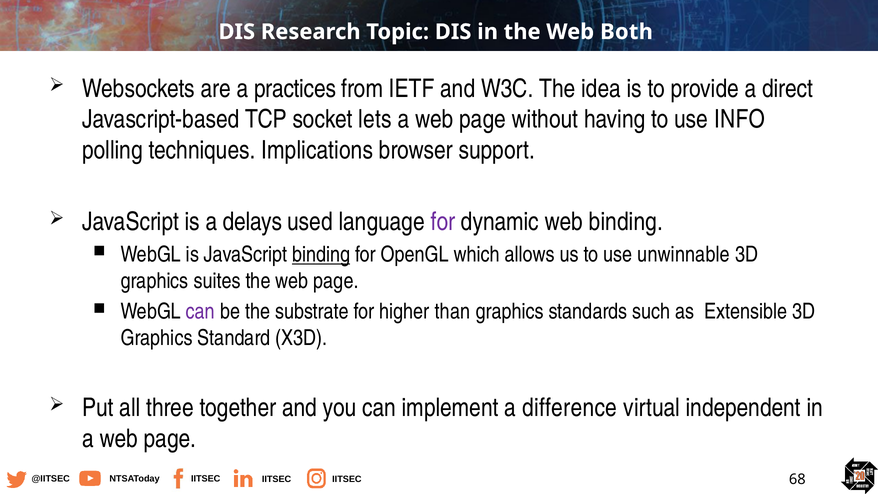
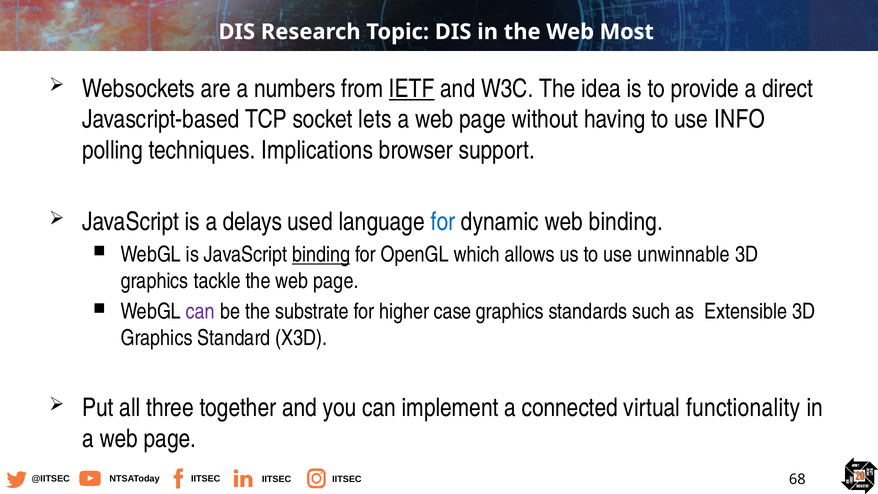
Both: Both -> Most (627, 32)
practices: practices -> numbers (295, 89)
IETF underline: none -> present (412, 89)
for colour: purple -> blue (443, 222)
suites: suites -> tackle (217, 281)
than: than -> case (453, 312)
difference: difference -> connected (570, 408)
independent: independent -> functionality (743, 408)
